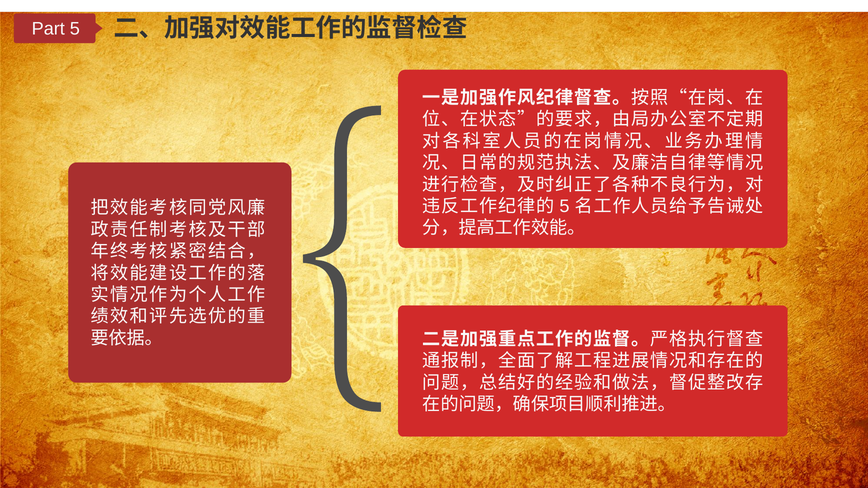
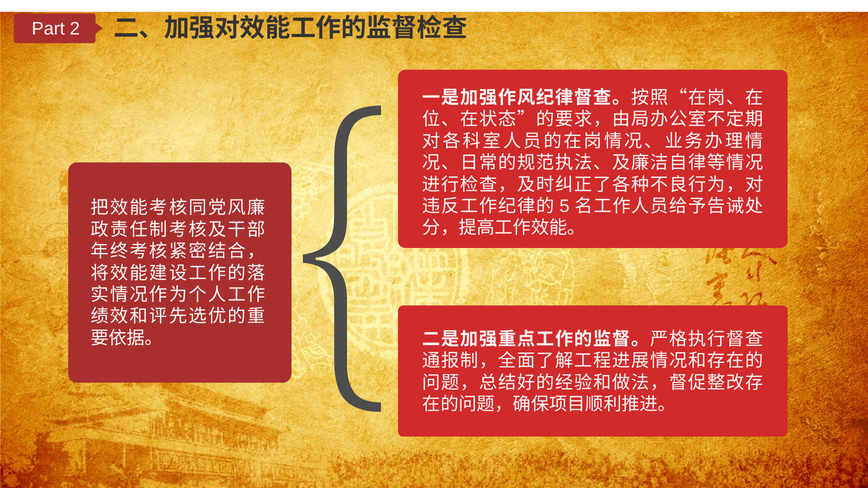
Part 5: 5 -> 2 (75, 29)
